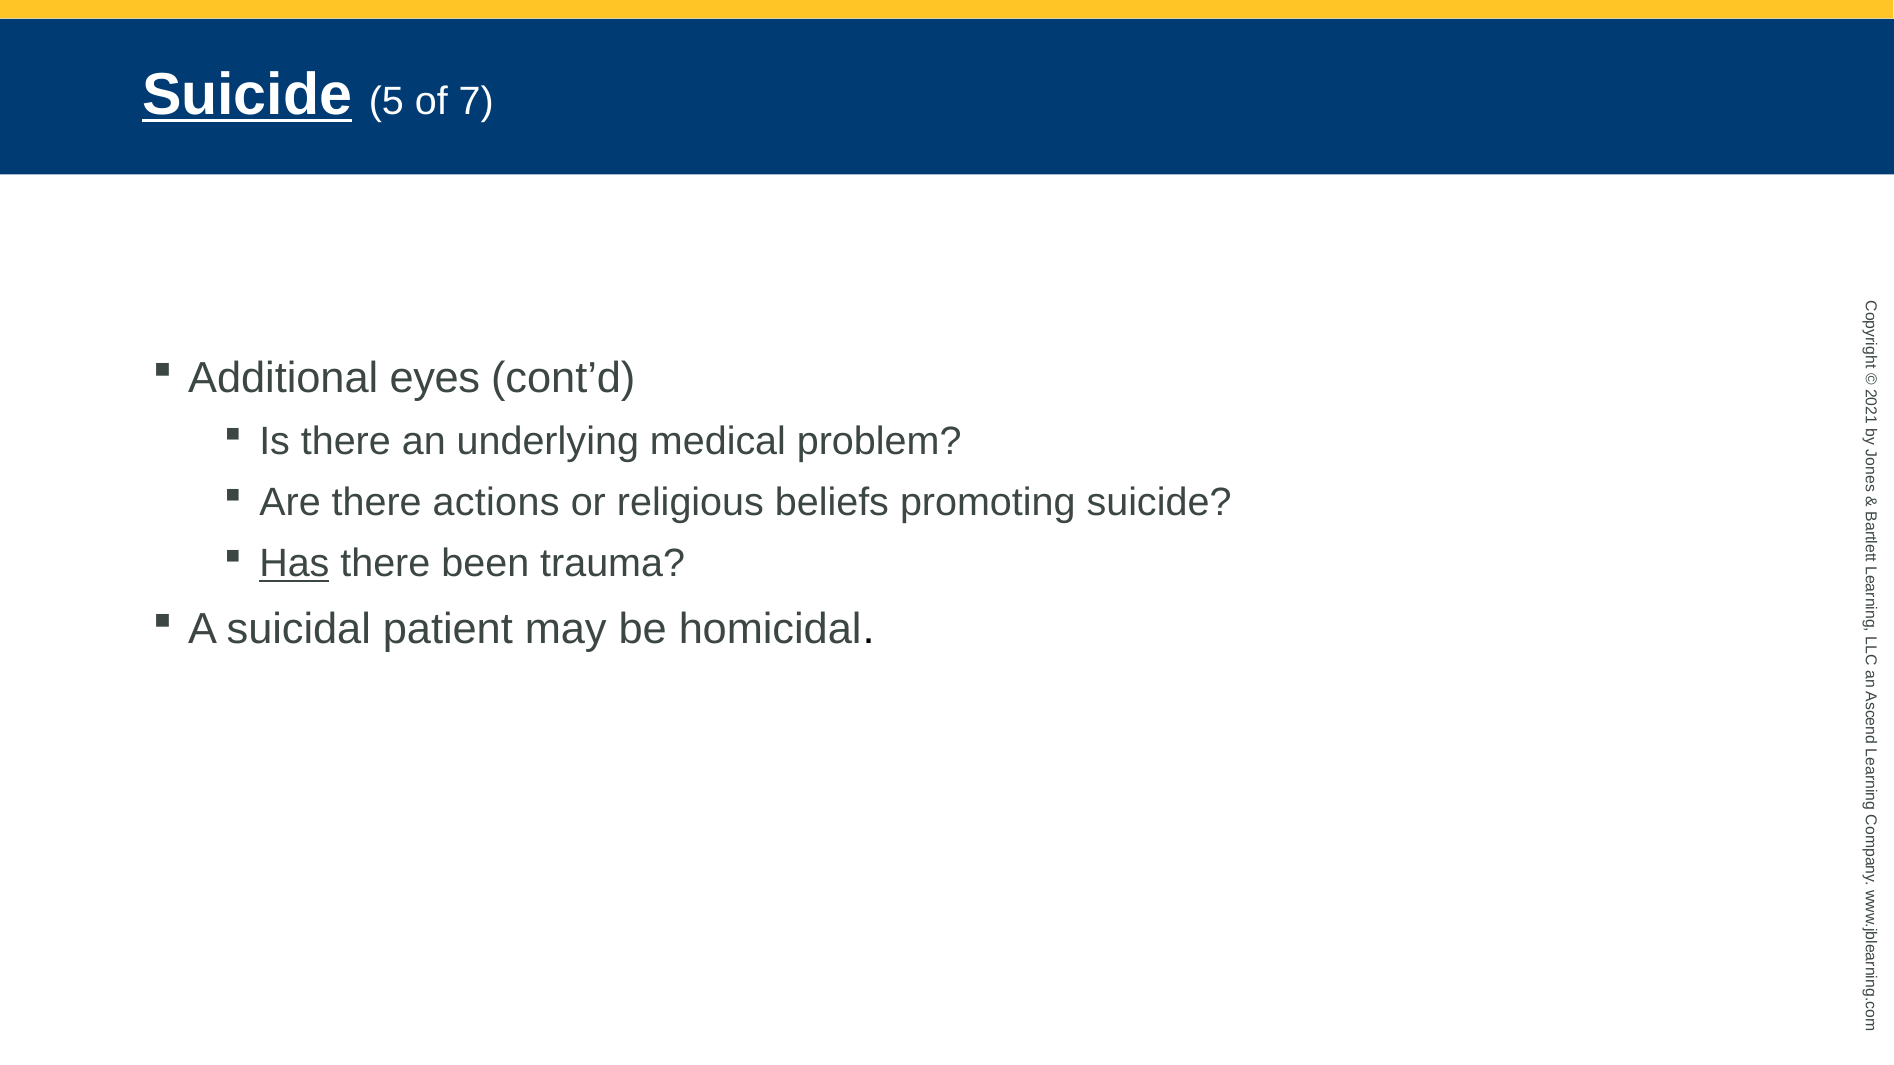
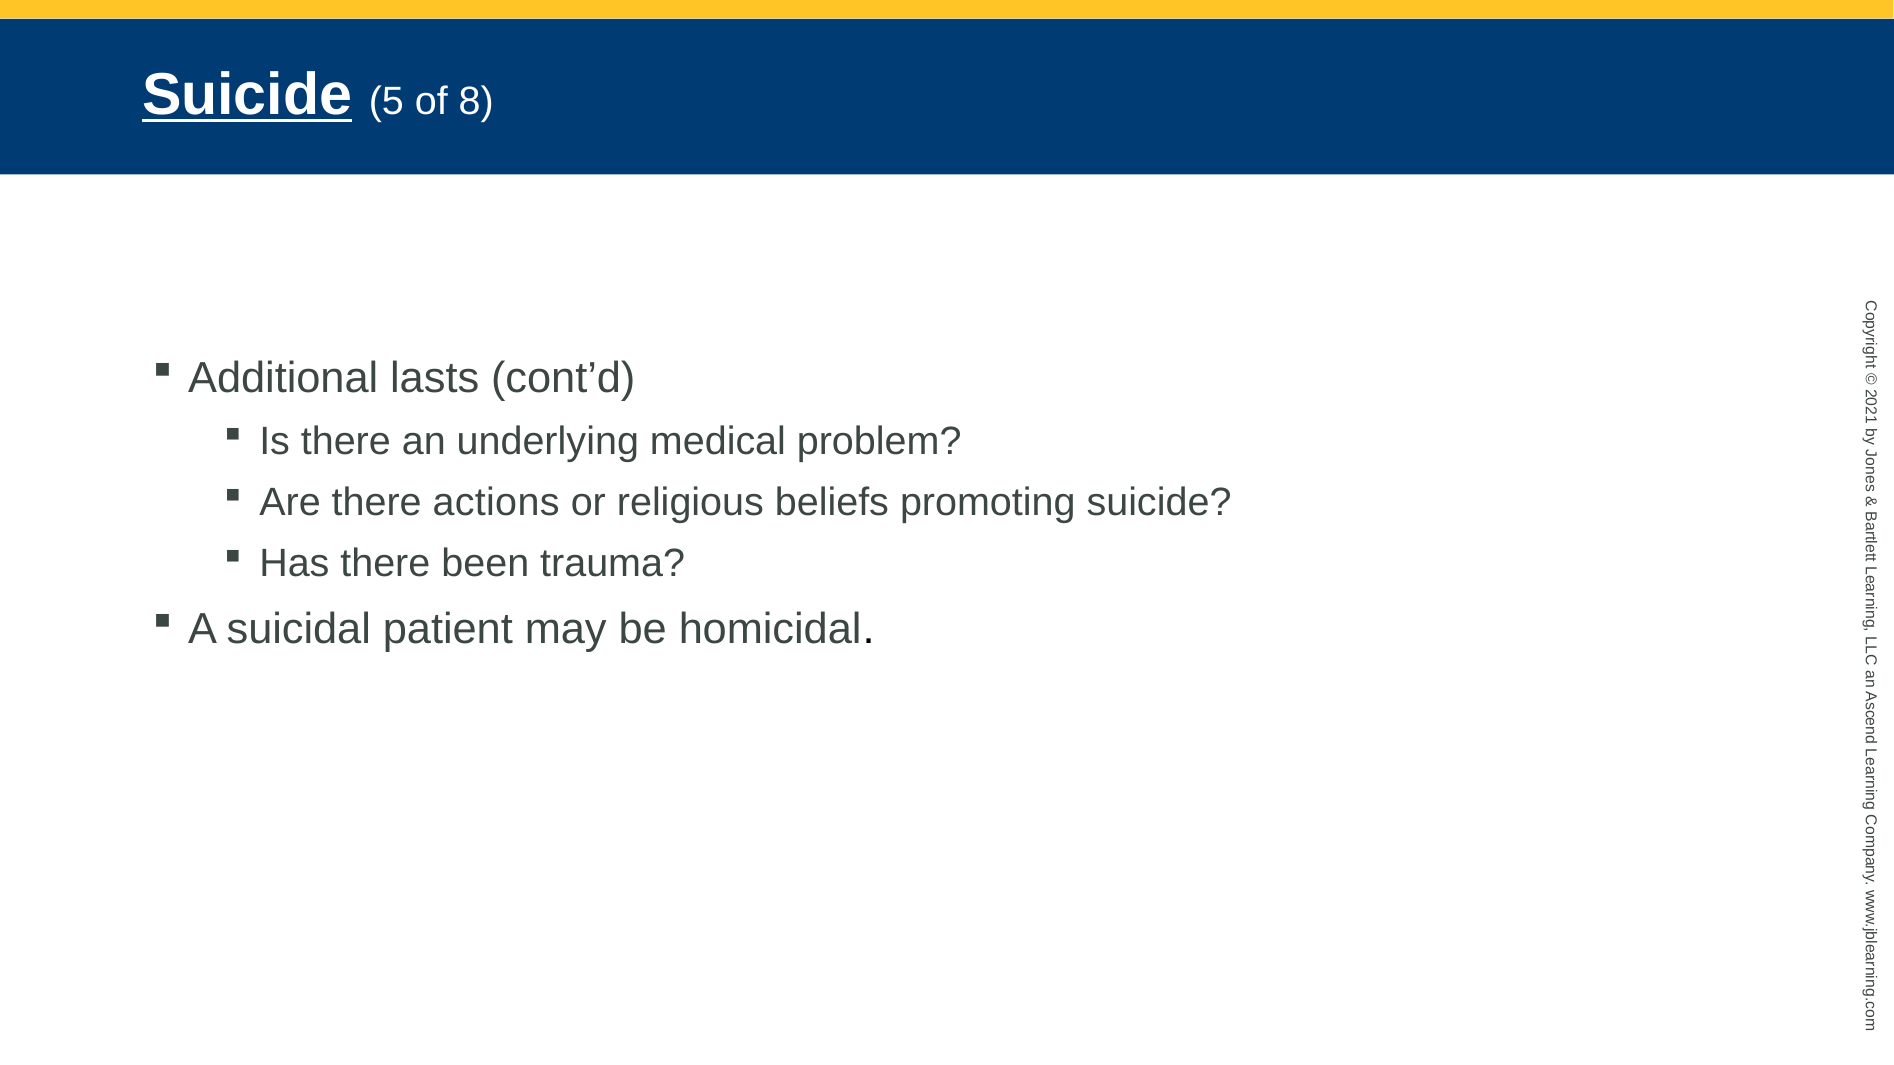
7: 7 -> 8 (476, 102)
eyes: eyes -> lasts (435, 378)
Has underline: present -> none (294, 564)
